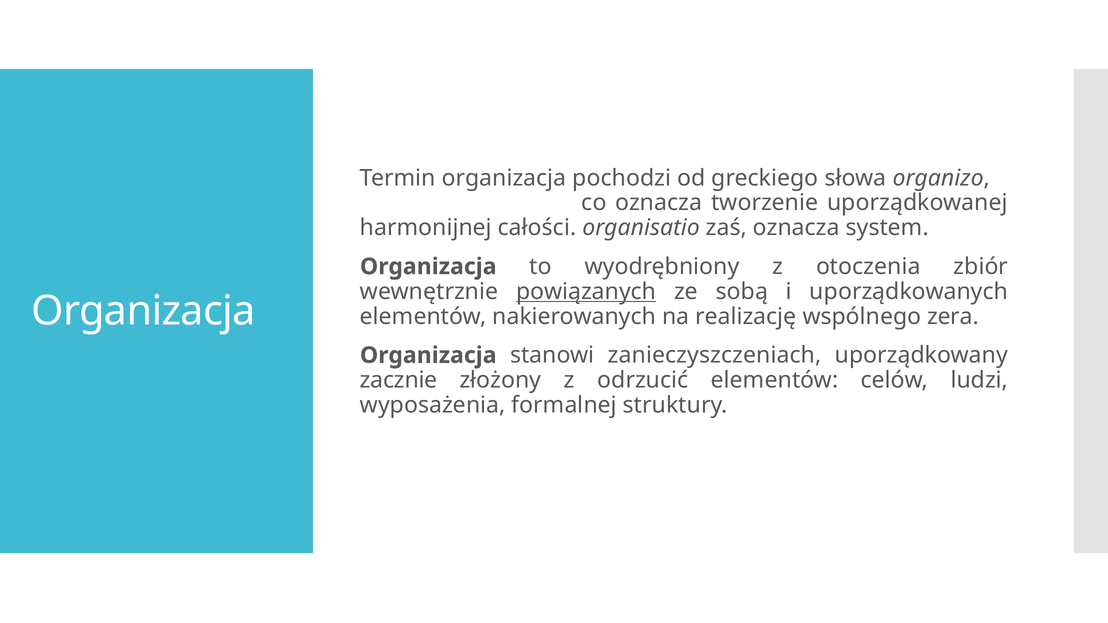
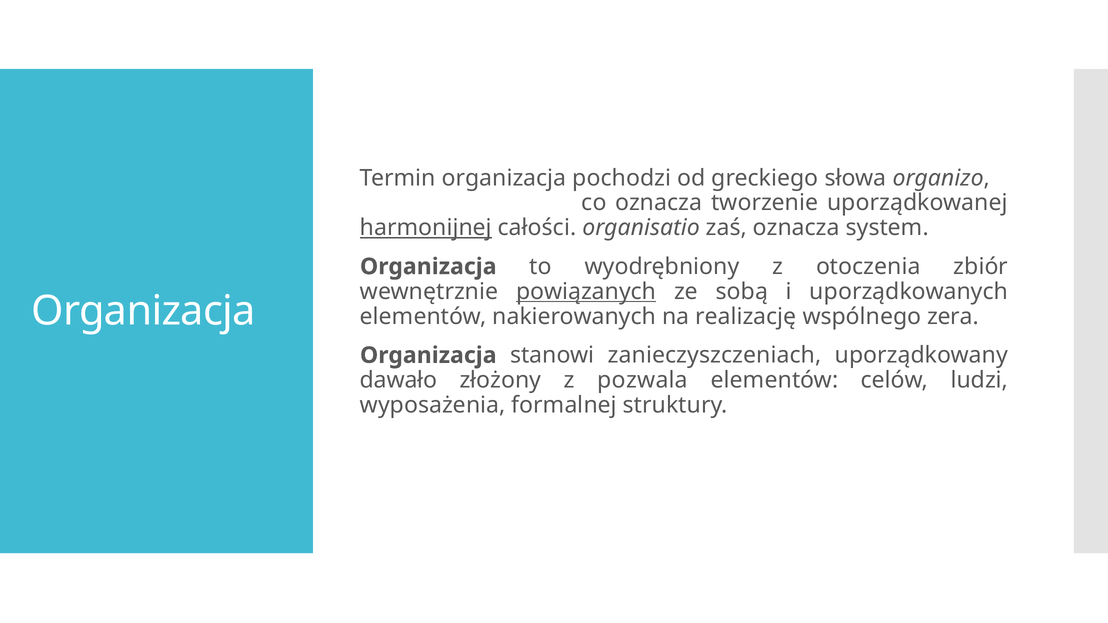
harmonijnej underline: none -> present (426, 228)
zacznie: zacznie -> dawało (398, 380)
odrzucić: odrzucić -> pozwala (643, 380)
